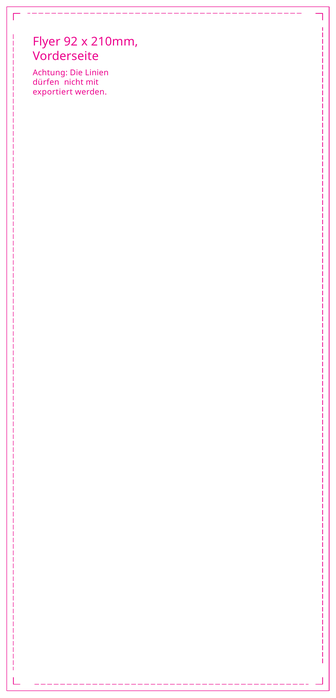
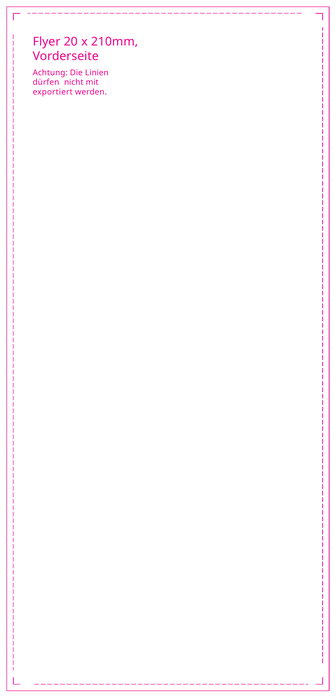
92: 92 -> 20 (71, 42)
